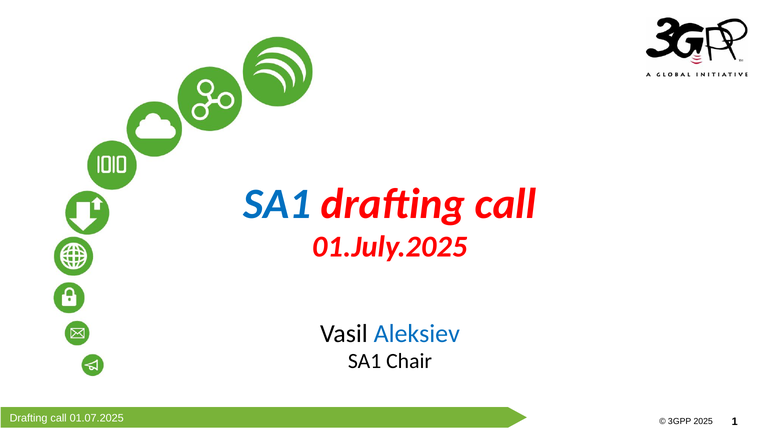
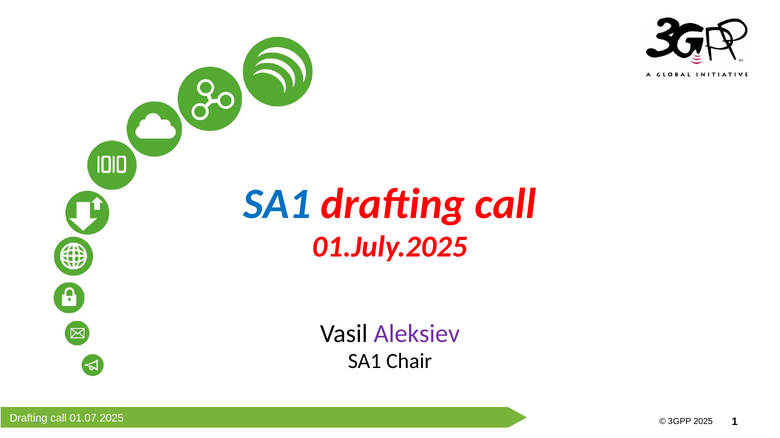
Aleksiev colour: blue -> purple (417, 334)
